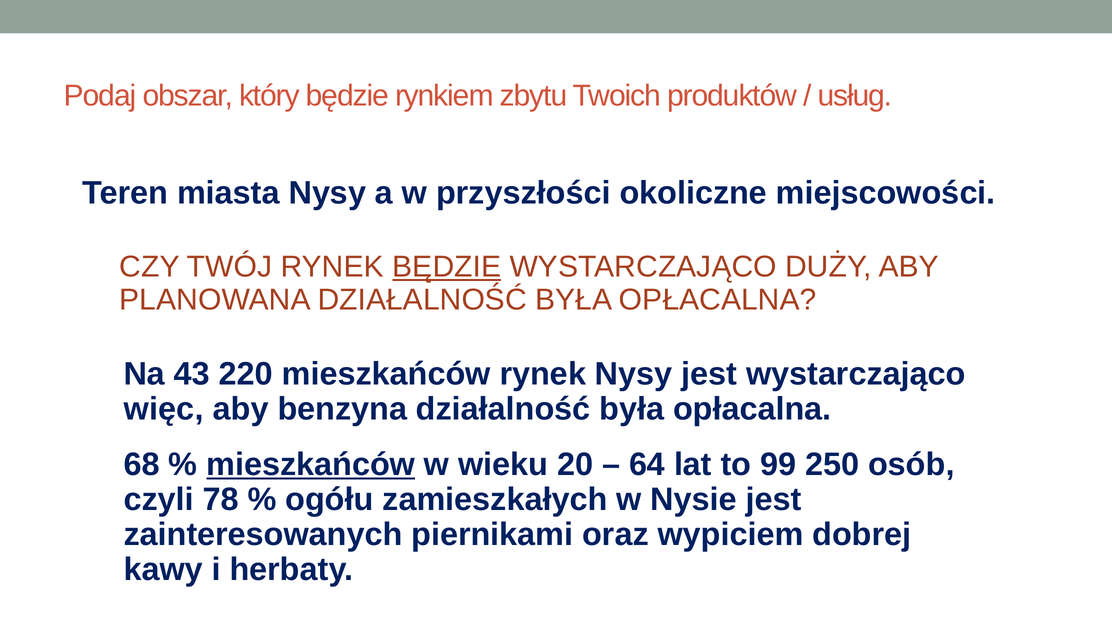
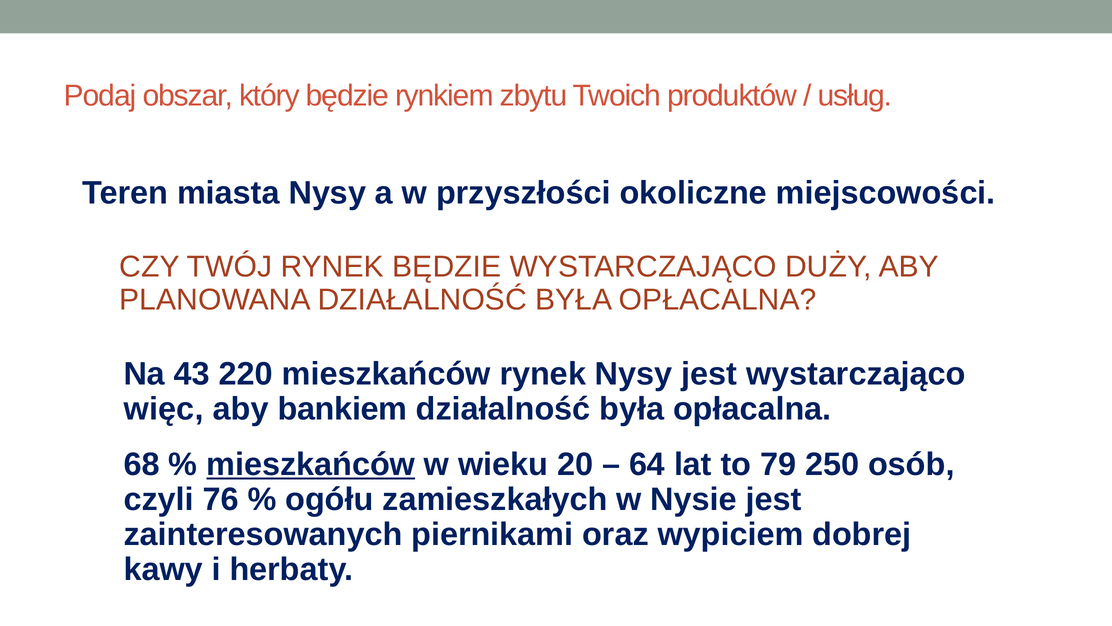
BĘDZIE underline: present -> none (447, 267)
benzyna: benzyna -> bankiem (342, 409)
99: 99 -> 79 (778, 464)
78: 78 -> 76 (221, 499)
